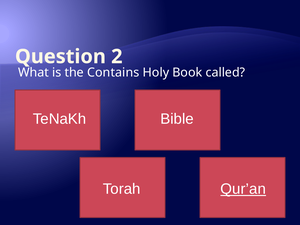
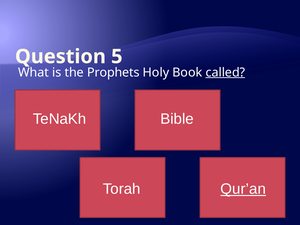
2: 2 -> 5 (117, 57)
Contains: Contains -> Prophets (113, 72)
called underline: none -> present (225, 72)
